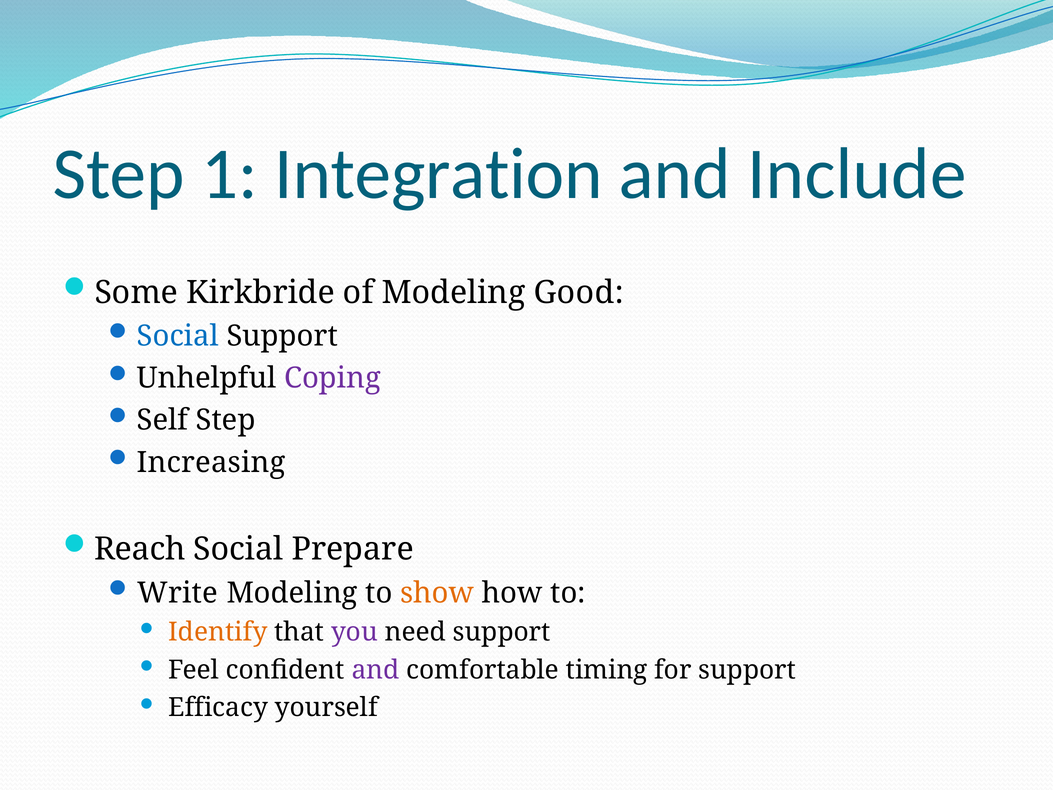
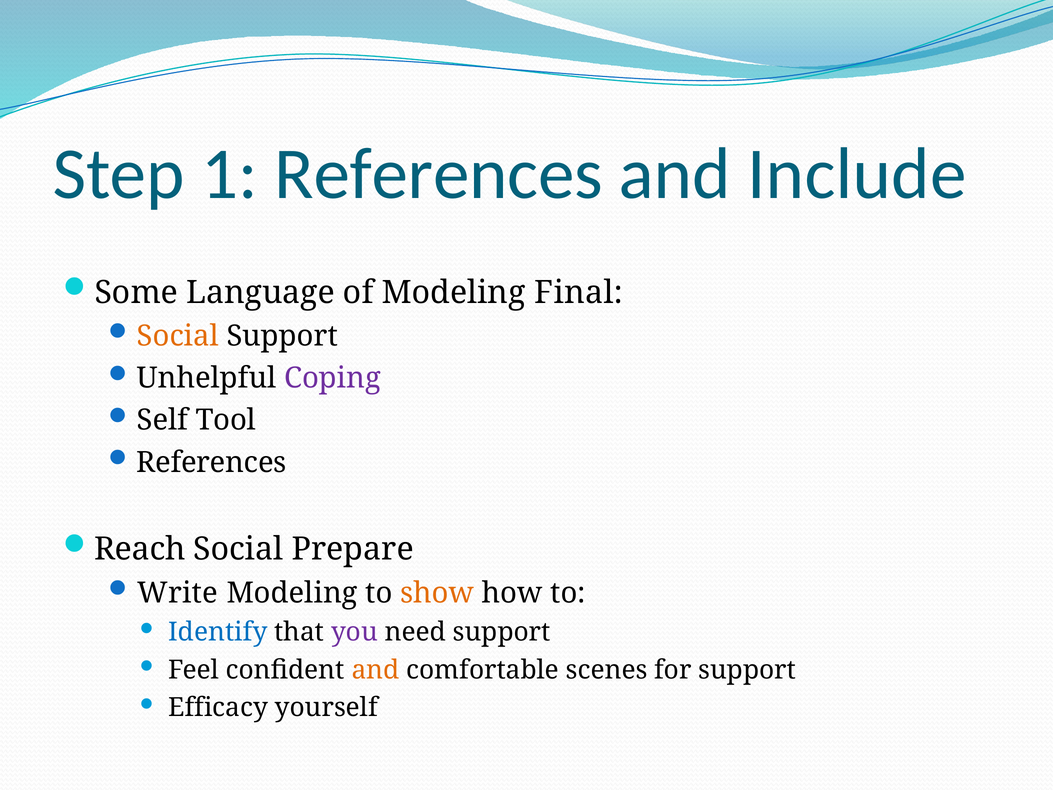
1 Integration: Integration -> References (439, 174)
Kirkbride: Kirkbride -> Language (261, 292)
Good: Good -> Final (579, 292)
Social colour: blue -> orange (178, 336)
Self Step: Step -> Tool (226, 420)
Increasing: Increasing -> References (211, 462)
Identify colour: orange -> blue (218, 632)
and colour: purple -> orange (376, 670)
timing: timing -> scenes (607, 670)
